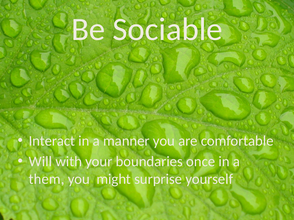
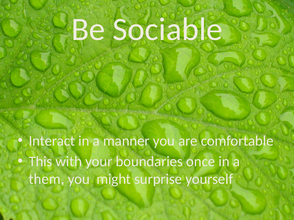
Will: Will -> This (40, 162)
